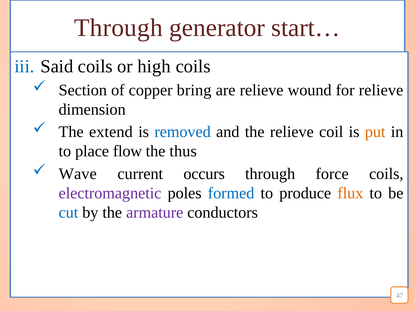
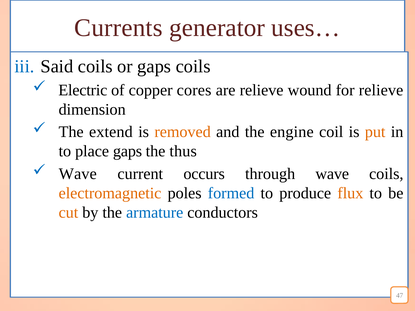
Through: Through -> Currents (119, 28)
start…: start… -> uses… (306, 28)
or high: high -> gaps (154, 66)
Section: Section -> Electric (83, 90)
bring: bring -> cores (194, 90)
removed colour: blue -> orange (183, 132)
the relieve: relieve -> engine (292, 132)
place flow: flow -> gaps (127, 151)
through force: force -> wave (332, 174)
electromagnetic colour: purple -> orange (110, 193)
cut colour: blue -> orange (68, 213)
armature colour: purple -> blue (155, 213)
